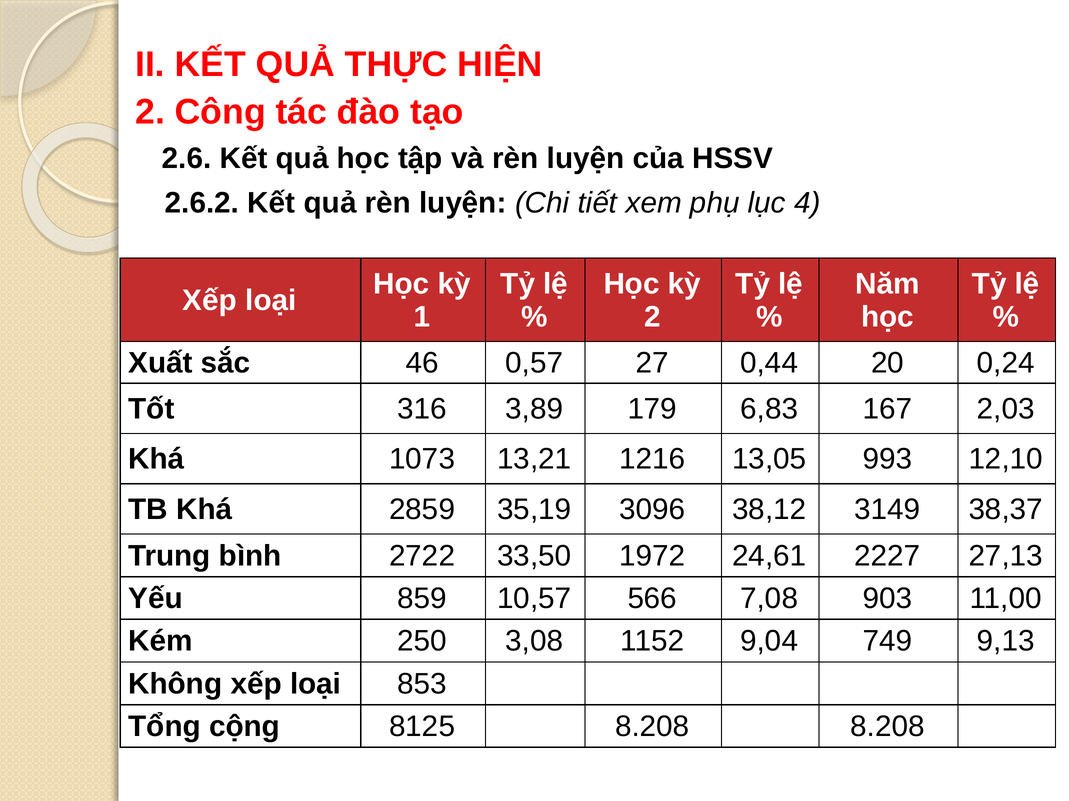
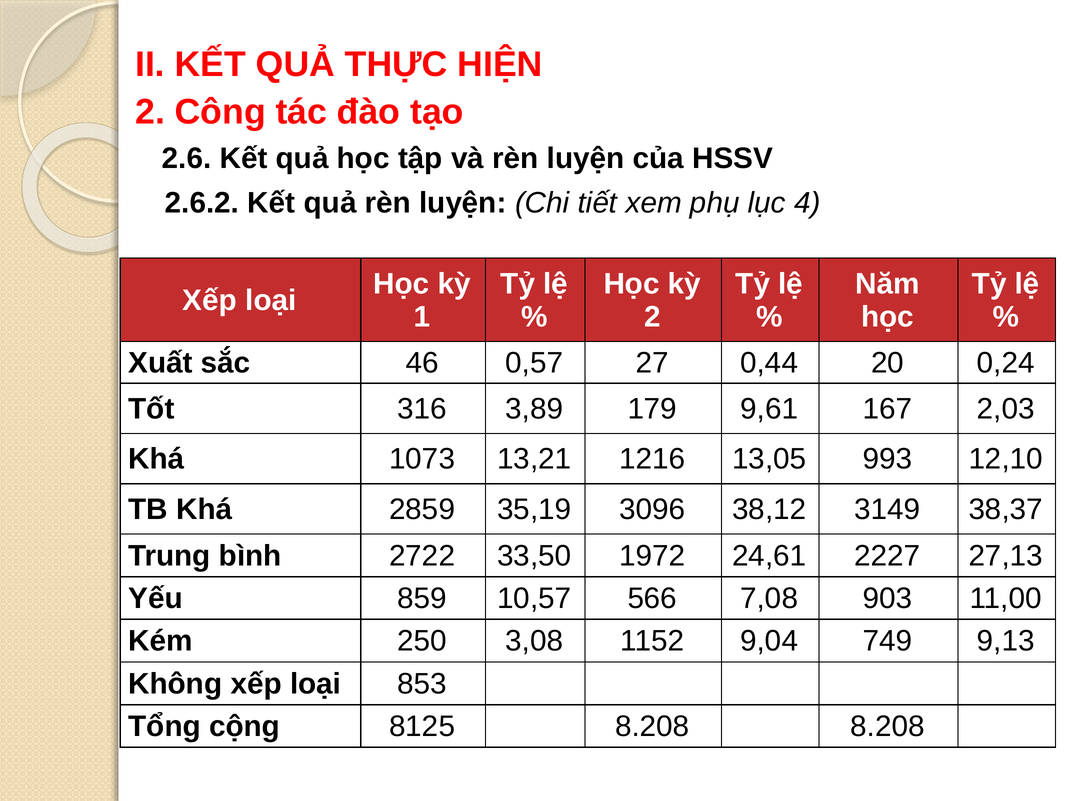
6,83: 6,83 -> 9,61 (769, 409)
